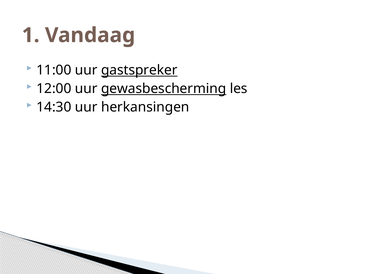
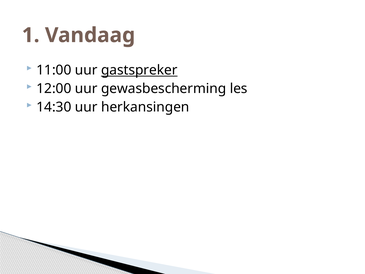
gewasbescherming underline: present -> none (164, 89)
